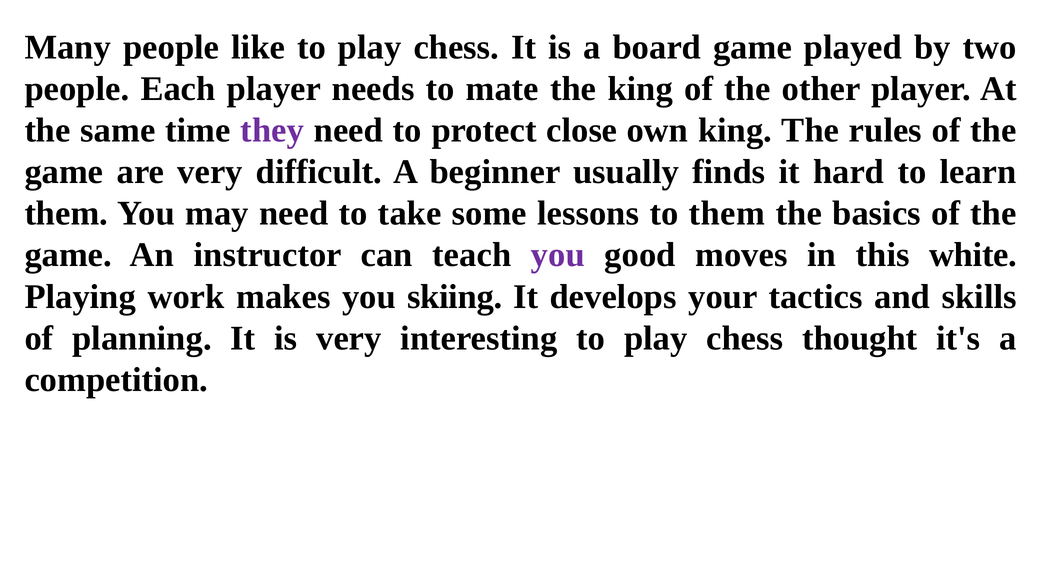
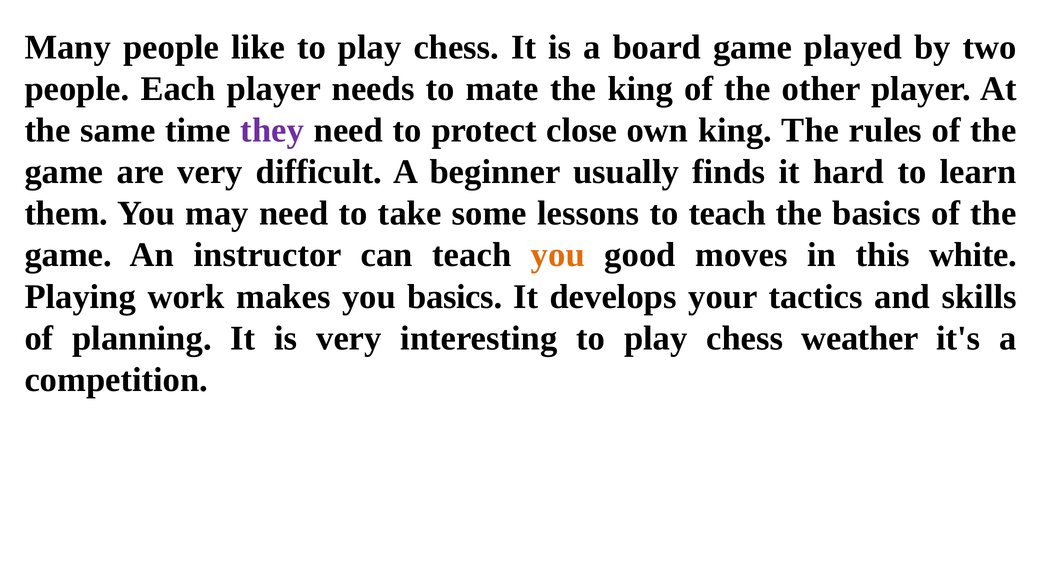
to them: them -> teach (727, 213)
you colour: purple -> orange (558, 255)
you skiing: skiing -> basics (455, 297)
thought: thought -> weather (860, 338)
